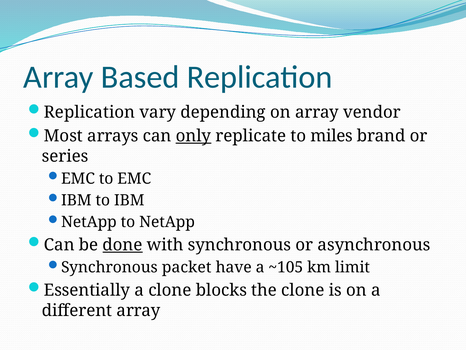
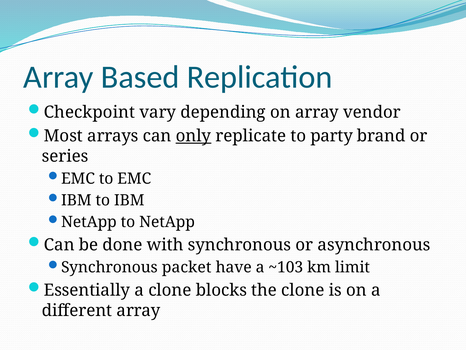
Replication: Replication -> Checkpoint (89, 112)
miles: miles -> party (332, 136)
done underline: present -> none (123, 245)
~105: ~105 -> ~103 (286, 267)
